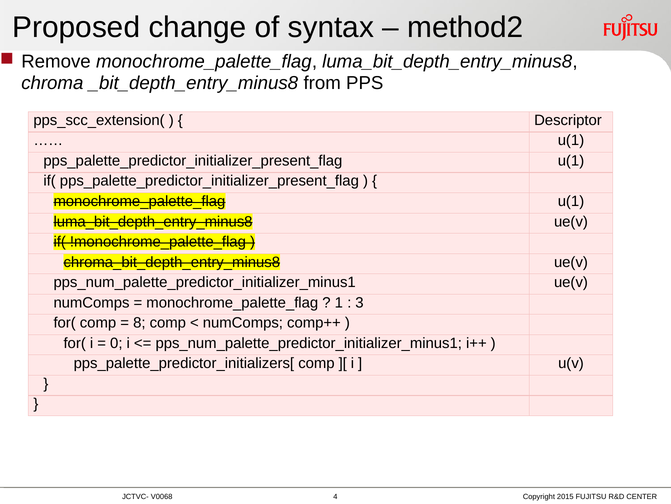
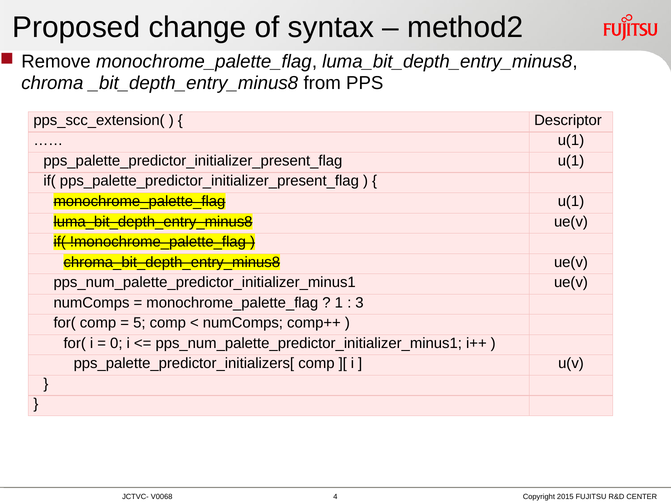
8: 8 -> 5 (139, 322)
